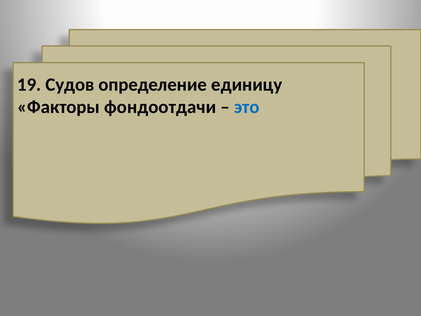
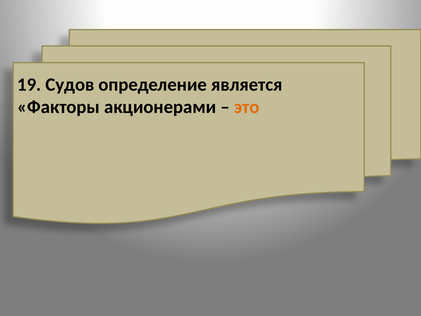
единицу: единицу -> является (247, 85)
фондоотдачи: фондоотдачи -> акционерами (160, 107)
это colour: blue -> orange (247, 107)
